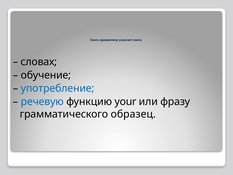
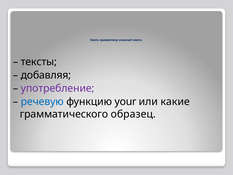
словах: словах -> тексты (39, 62)
обучение: обучение -> добавляя (46, 75)
употребление colour: blue -> purple (58, 88)
фразу: фразу -> какие (175, 101)
